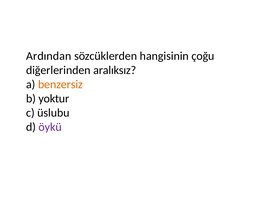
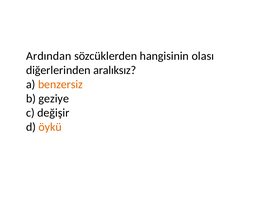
çoğu: çoğu -> olası (203, 56)
yoktur: yoktur -> geziye (54, 99)
üslubu: üslubu -> değişir (53, 113)
öykü colour: purple -> orange (50, 127)
